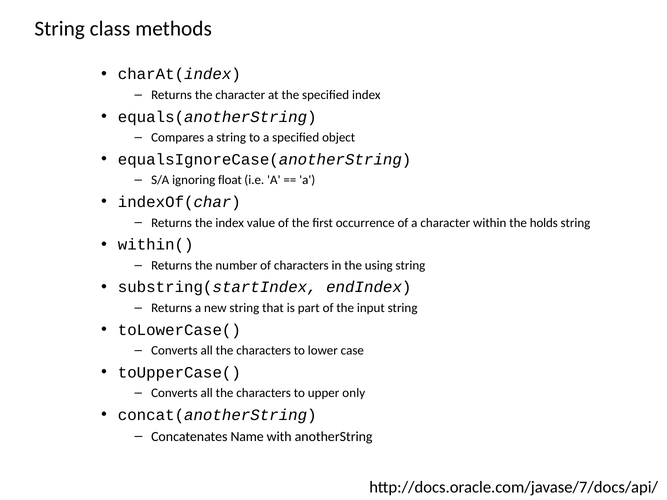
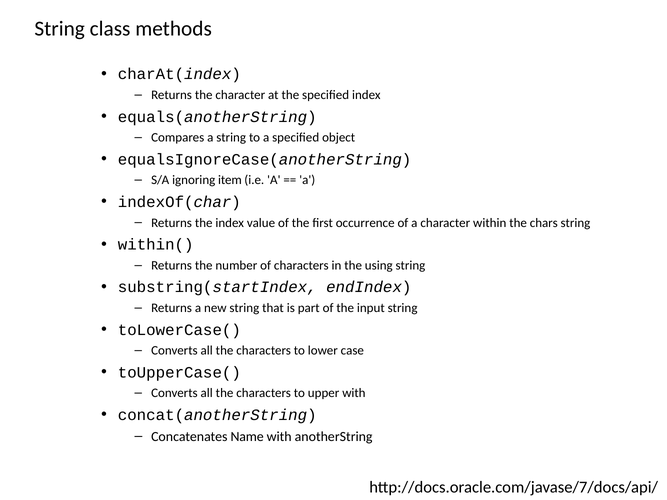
float: float -> item (230, 180)
holds: holds -> chars (544, 223)
upper only: only -> with (354, 393)
